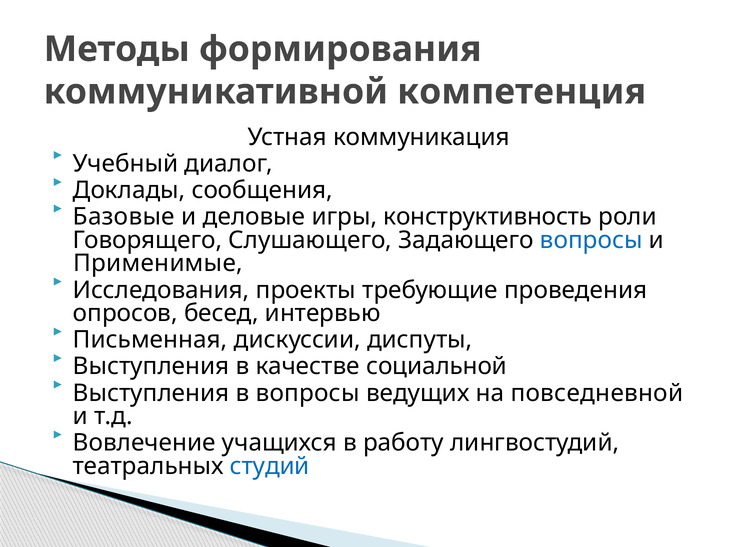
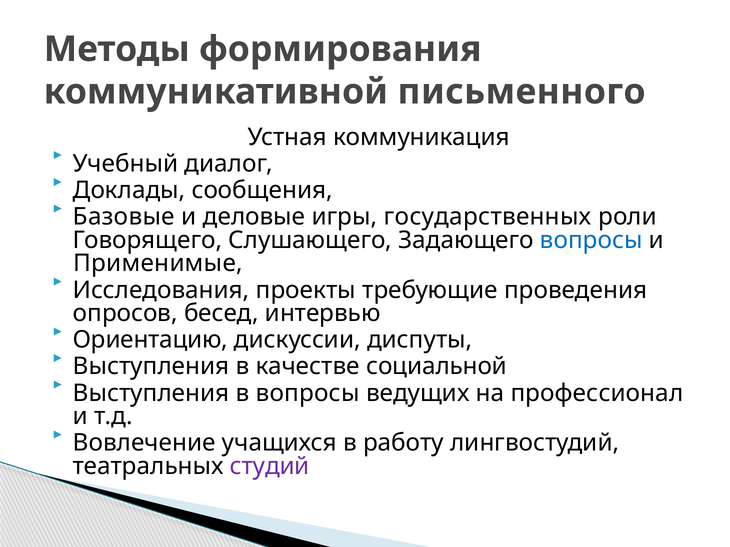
компетенция: компетенция -> письменного (522, 92)
конструктивность: конструктивность -> государственных (488, 217)
Письменная: Письменная -> Ориентацию (150, 340)
повседневной: повседневной -> профессионал (597, 393)
студий colour: blue -> purple (270, 467)
